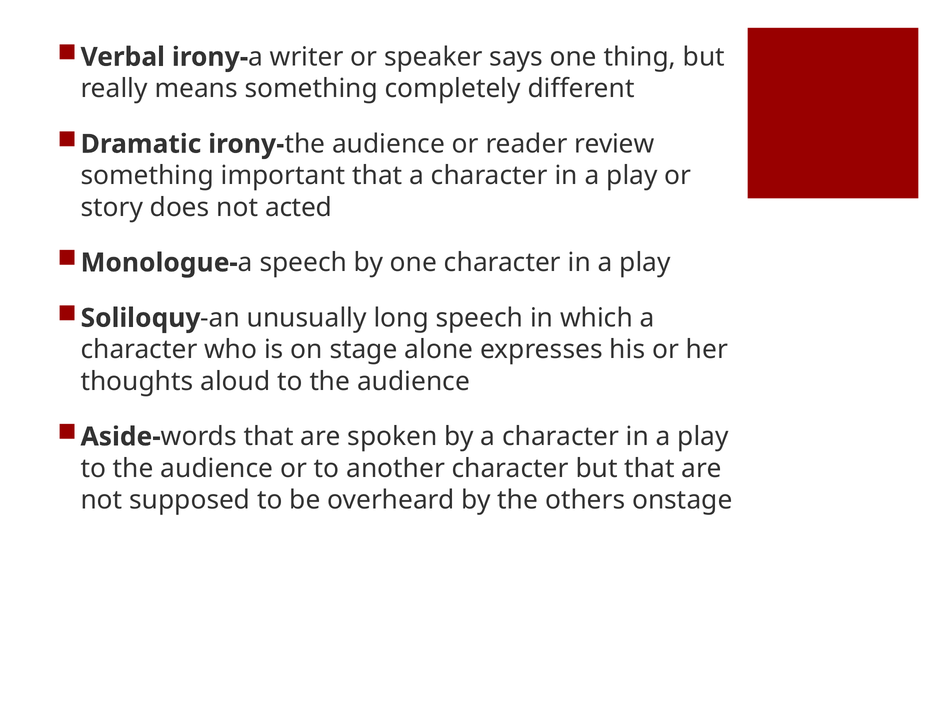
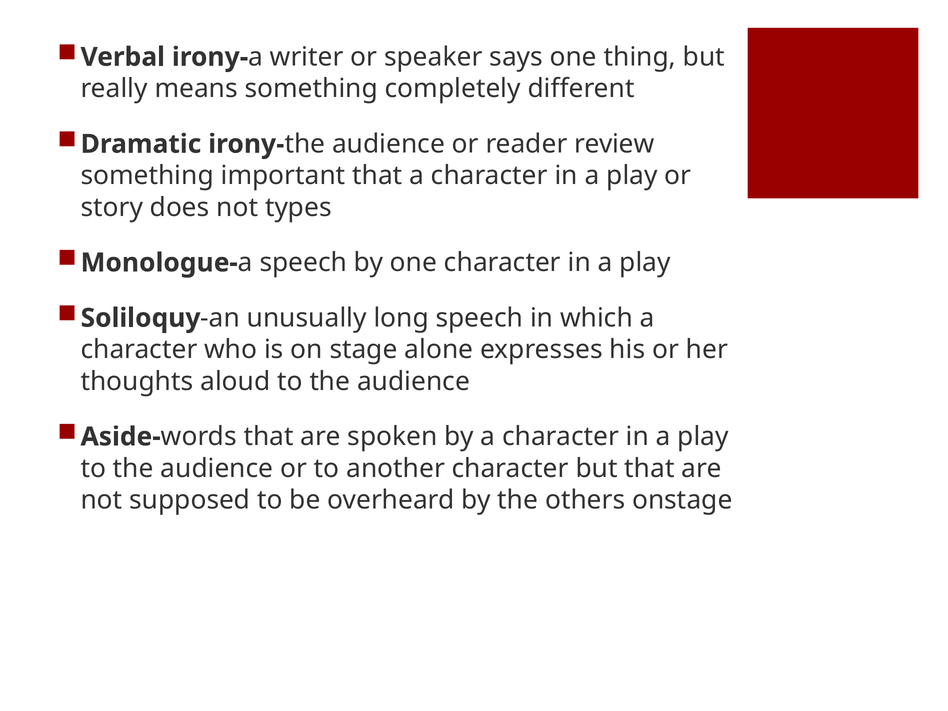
acted: acted -> types (298, 207)
